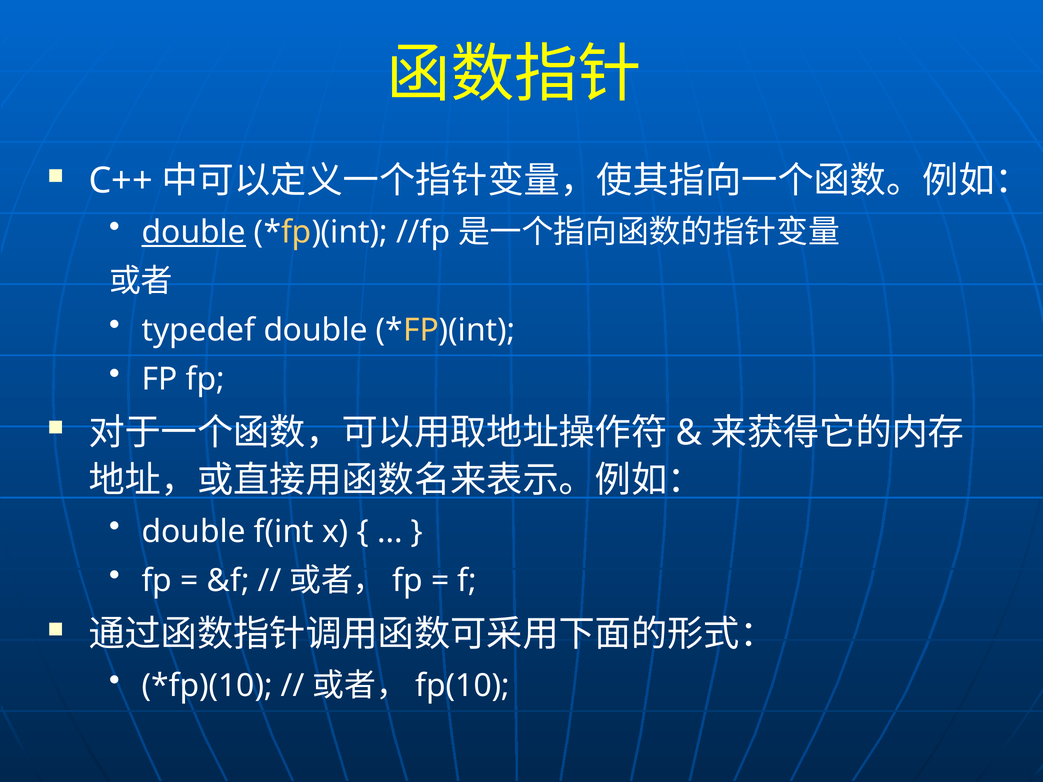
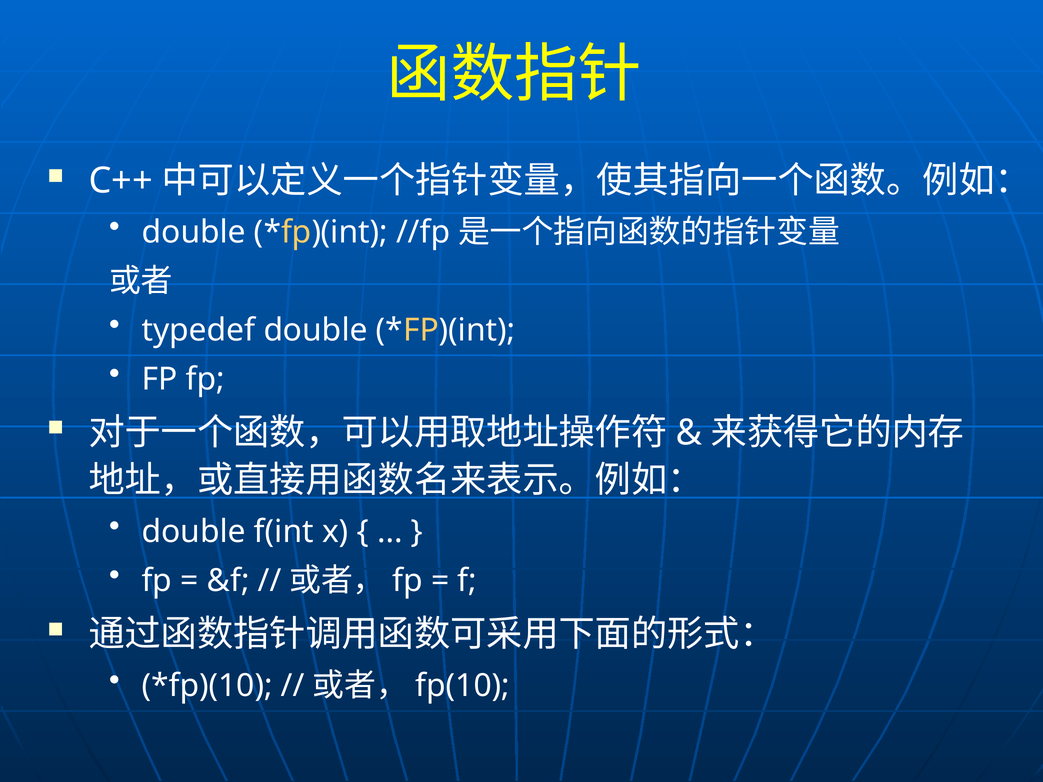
double underline: present -> none (194, 232)
